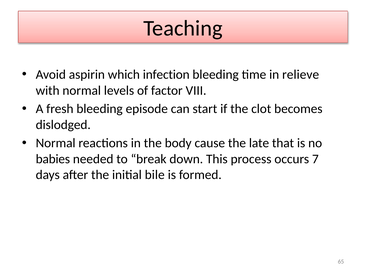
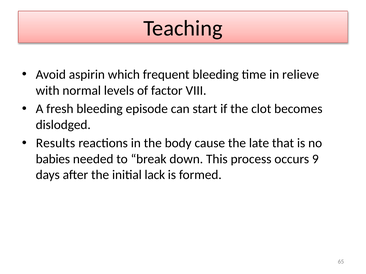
infection: infection -> frequent (166, 75)
Normal: Normal -> Results (56, 143)
7: 7 -> 9 (315, 159)
bile: bile -> lack (155, 175)
